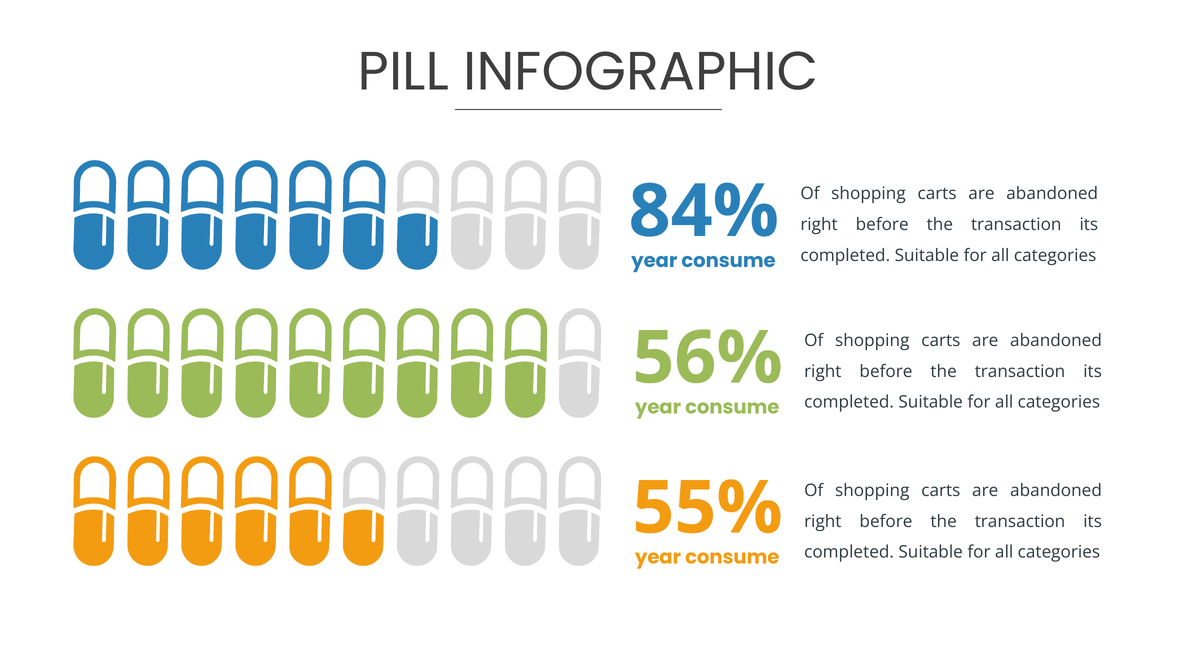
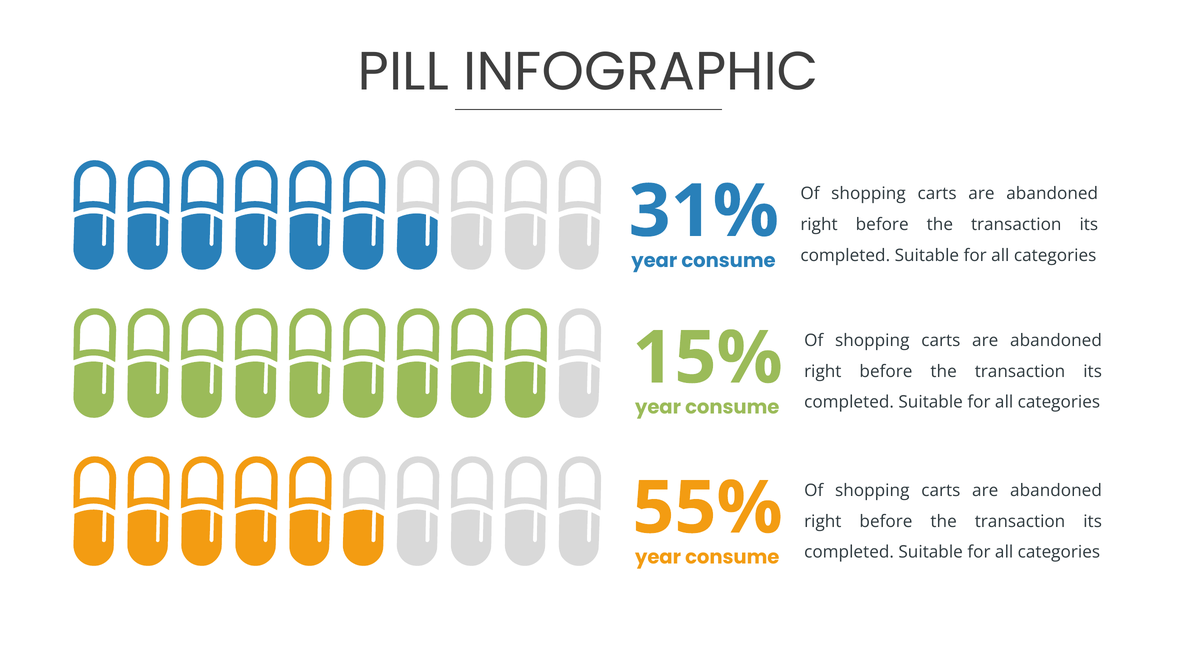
84%: 84% -> 31% (704, 212)
56%: 56% -> 15% (708, 358)
